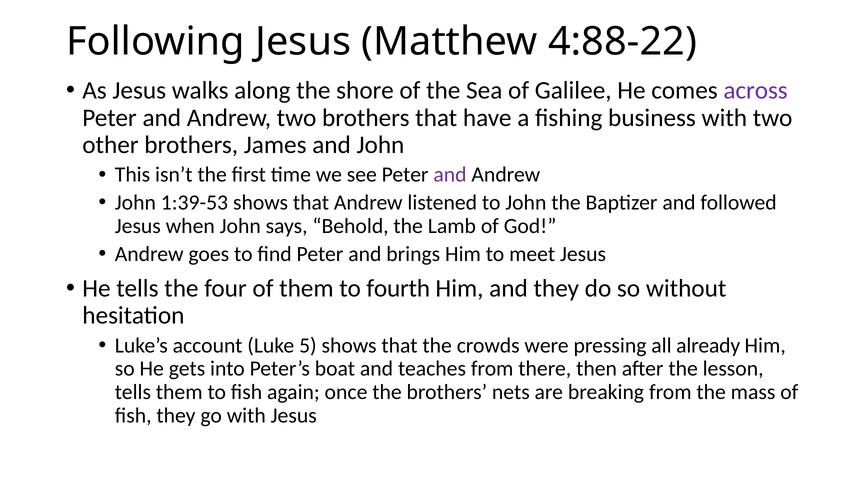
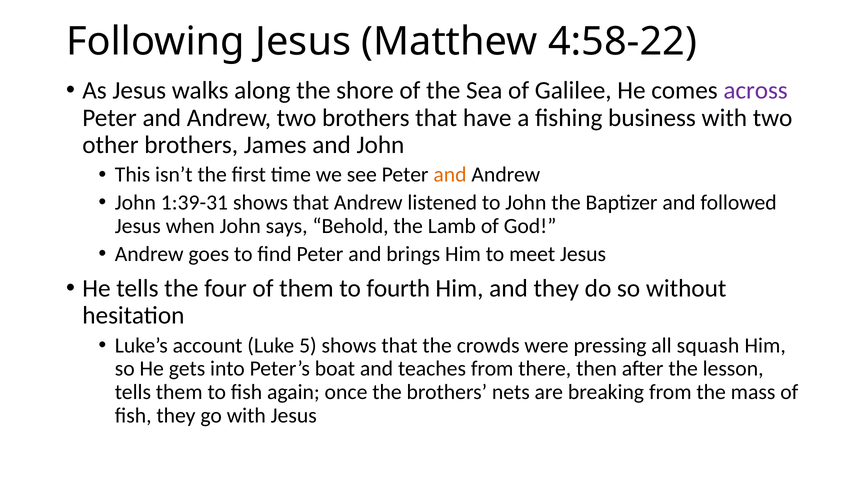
4:88-22: 4:88-22 -> 4:58-22 (623, 42)
and colour: purple -> orange (450, 175)
1:39-53: 1:39-53 -> 1:39-31 (194, 203)
already: already -> squash (708, 346)
